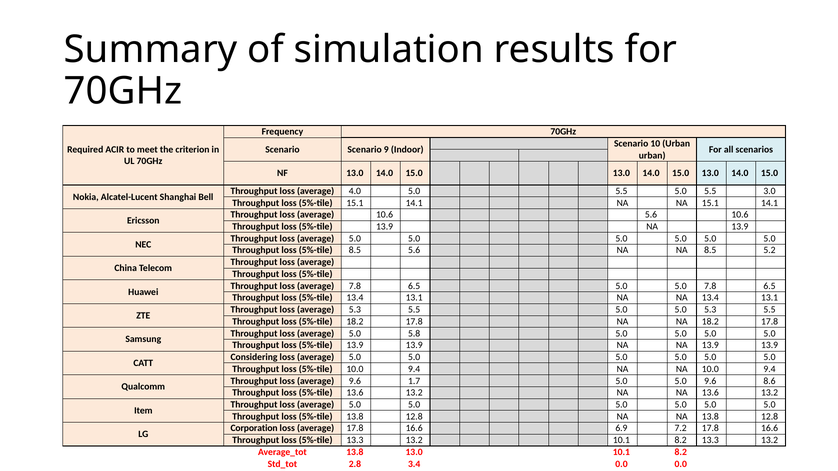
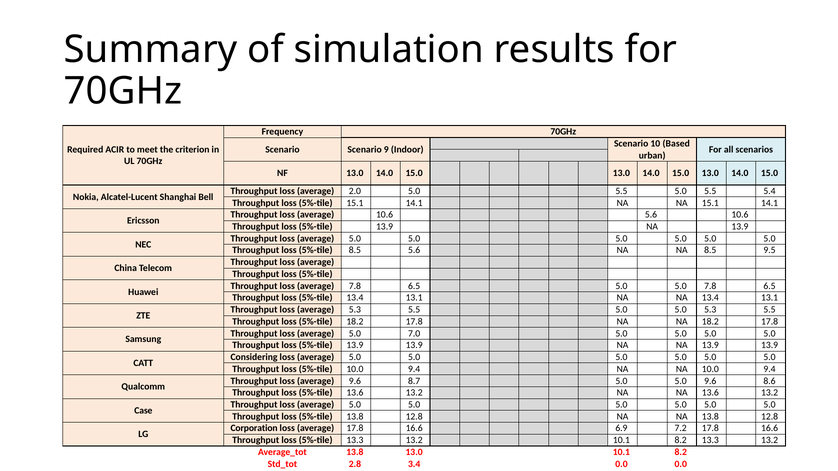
10 Urban: Urban -> Based (676, 144)
4.0: 4.0 -> 2.0 (355, 191)
3.0: 3.0 -> 5.4 (770, 191)
5.2: 5.2 -> 9.5 (770, 251)
5.8: 5.8 -> 7.0 (414, 334)
1.7: 1.7 -> 8.7 (414, 381)
Item: Item -> Case (143, 411)
